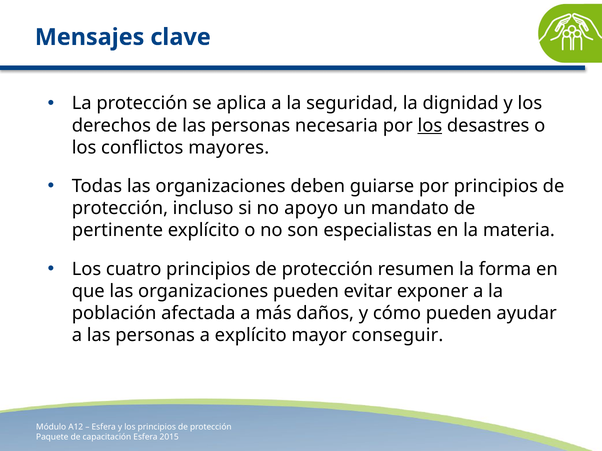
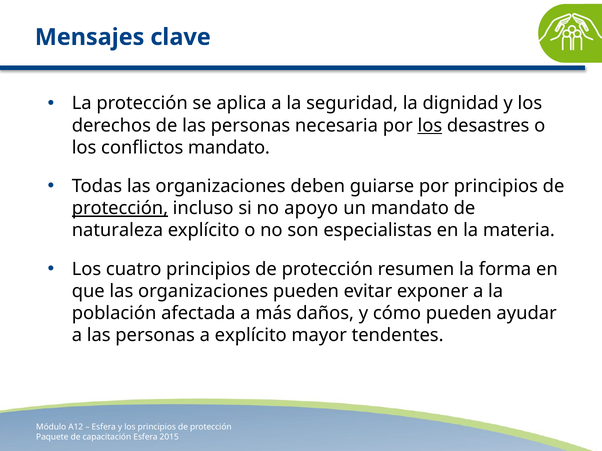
conflictos mayores: mayores -> mandato (229, 148)
protección underline: none -> present (120, 209)
pertinente: pertinente -> naturaleza (117, 231)
conseguir: conseguir -> tendentes (398, 336)
